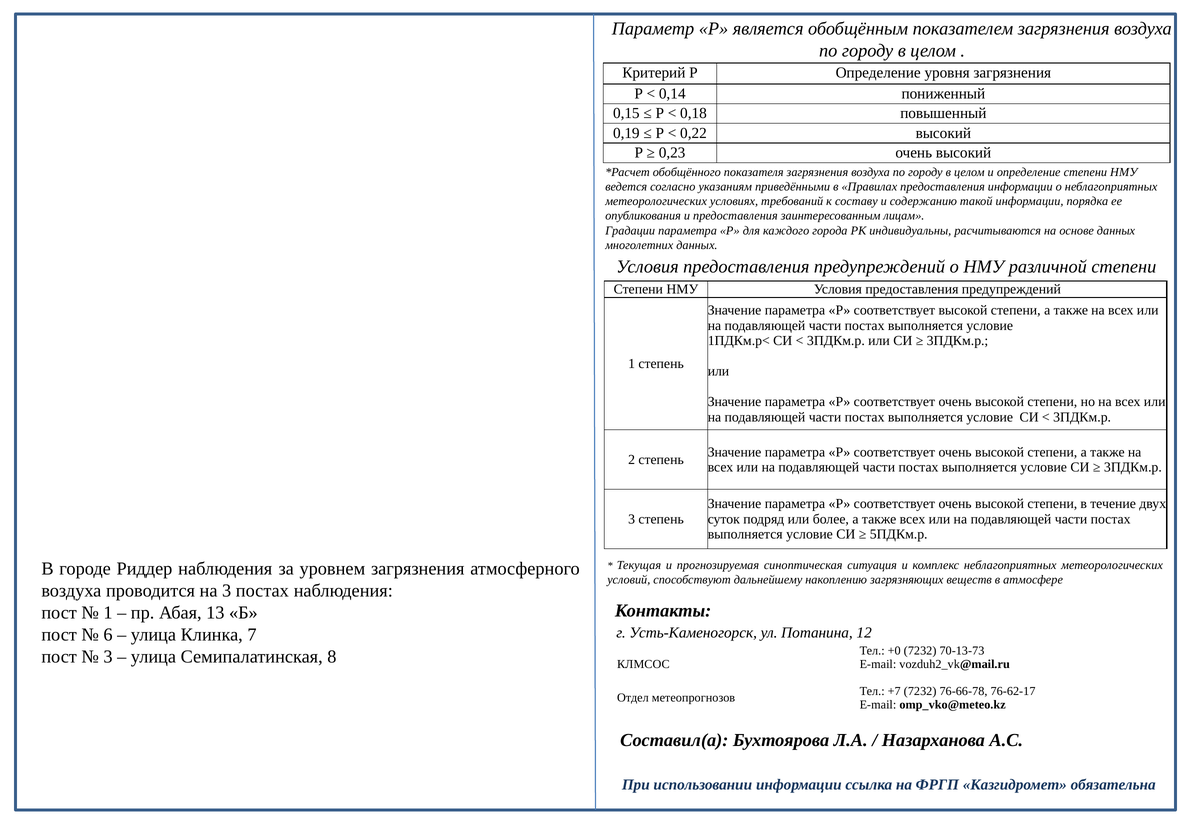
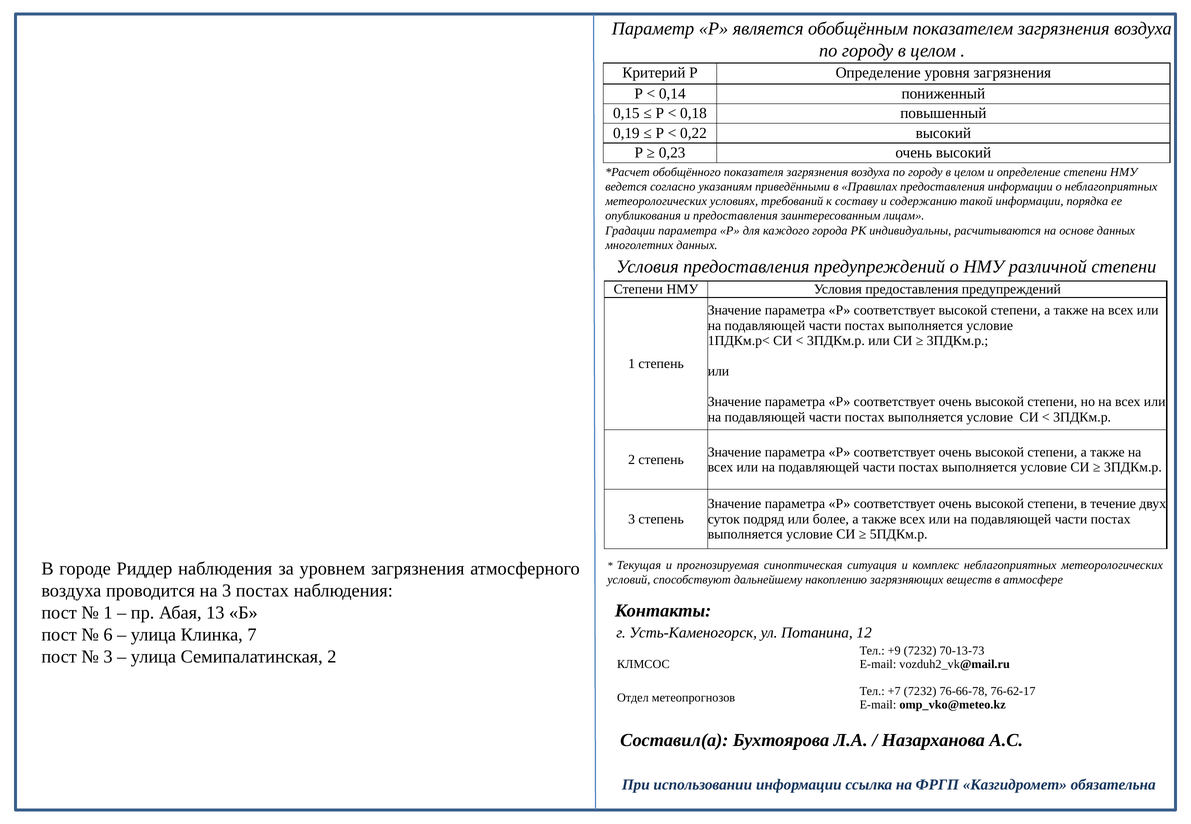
+0: +0 -> +9 (894, 651)
Семипалатинская 8: 8 -> 2 (332, 657)
